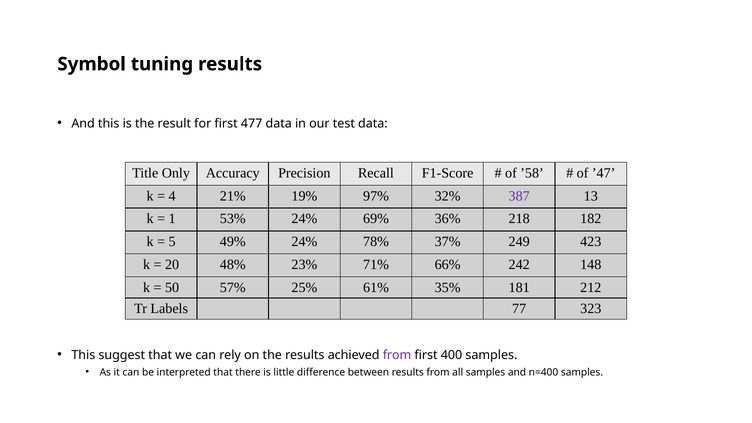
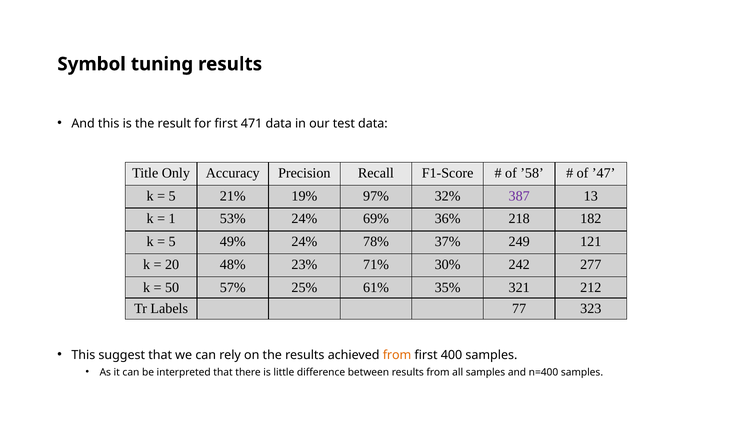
477: 477 -> 471 (252, 124)
4: 4 -> 5 (172, 196)
423: 423 -> 121 (591, 242)
66%: 66% -> 30% (448, 265)
148: 148 -> 277 (591, 265)
181: 181 -> 321 (519, 287)
from colour: purple -> orange (397, 355)
